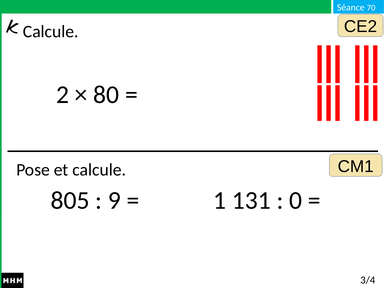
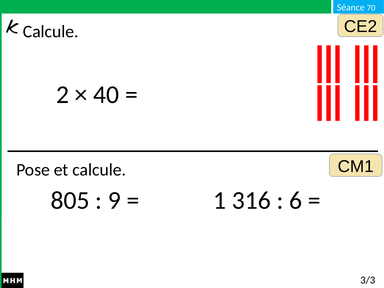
80: 80 -> 40 (106, 95)
131: 131 -> 316 (251, 200)
0: 0 -> 6 (296, 200)
3/4: 3/4 -> 3/3 (368, 280)
